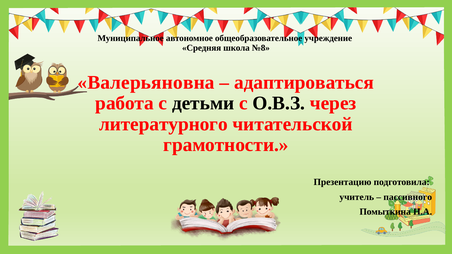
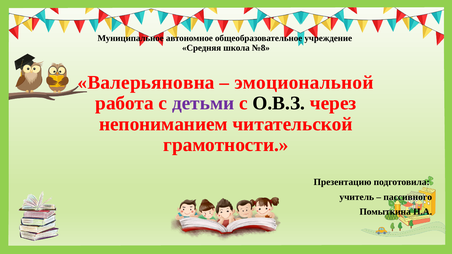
адаптироваться: адаптироваться -> эмоциональной (304, 83)
детьми colour: black -> purple (203, 103)
литературного: литературного -> непониманием (163, 124)
